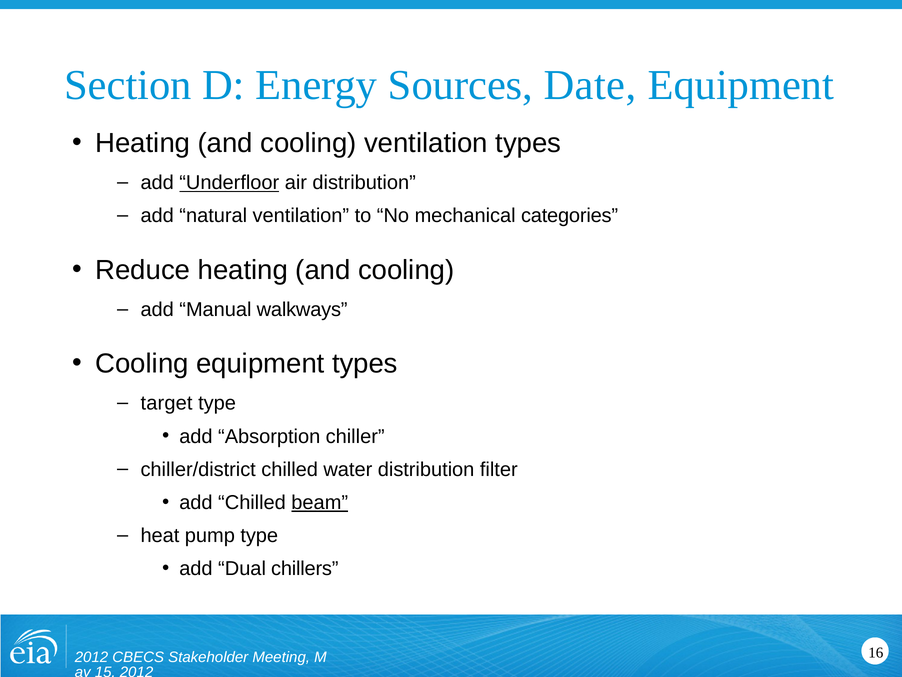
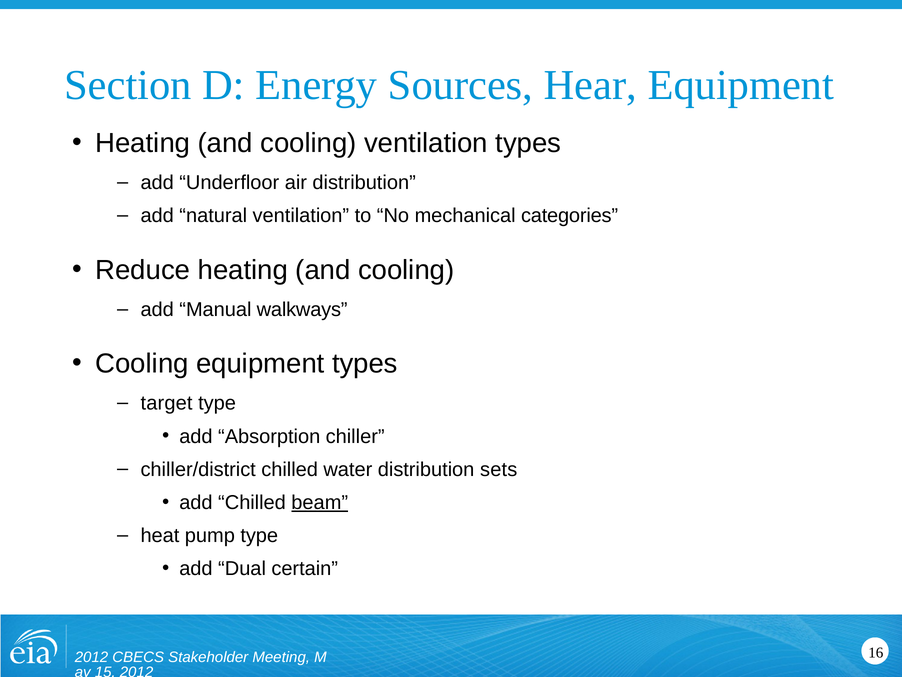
Date: Date -> Hear (590, 85)
Underfloor underline: present -> none (229, 183)
filter: filter -> sets (499, 469)
chillers: chillers -> certain (305, 568)
